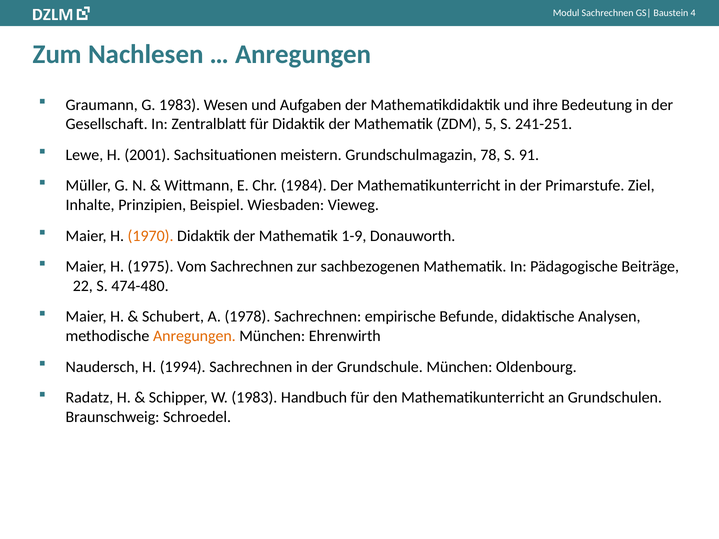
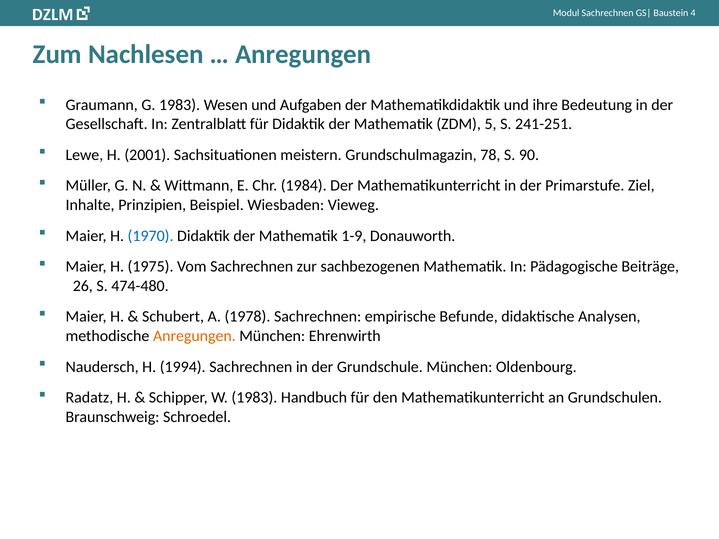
91: 91 -> 90 (529, 155)
1970 colour: orange -> blue (151, 236)
22: 22 -> 26 (83, 286)
